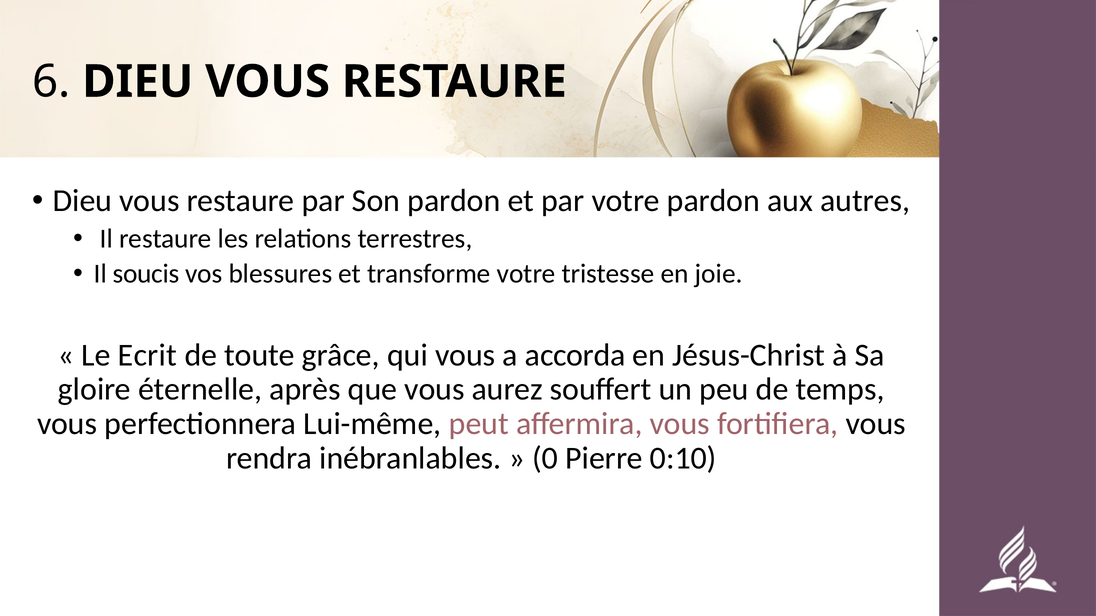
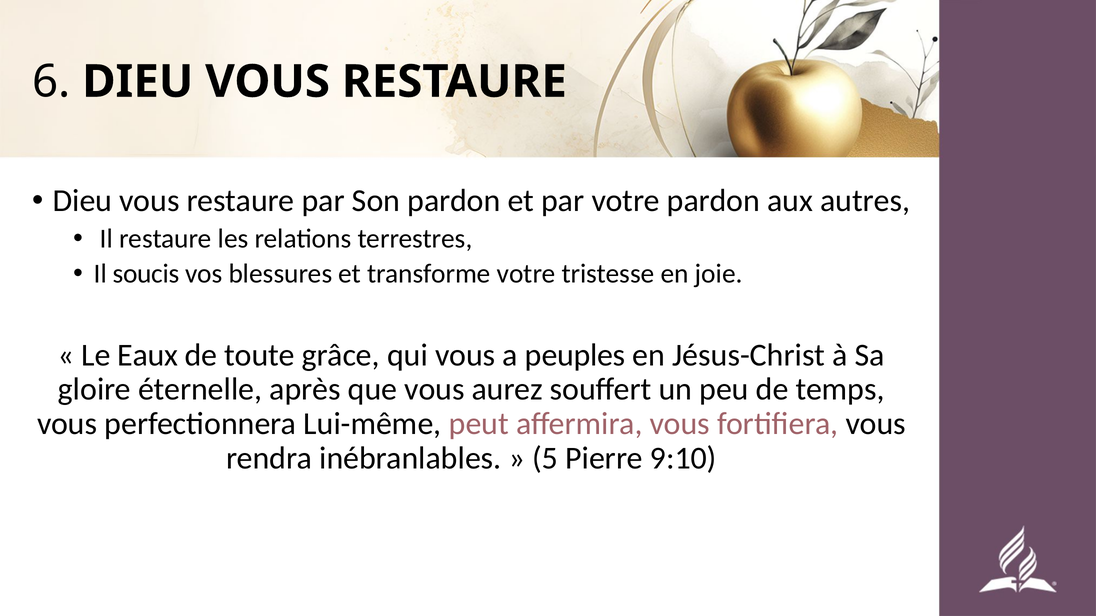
Ecrit: Ecrit -> Eaux (148, 355)
accorda: accorda -> peuples (575, 355)
0: 0 -> 5 (545, 459)
0:10: 0:10 -> 9:10 (683, 459)
